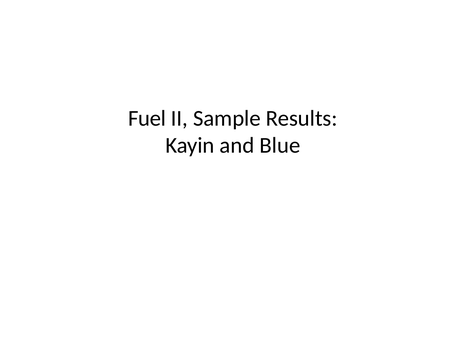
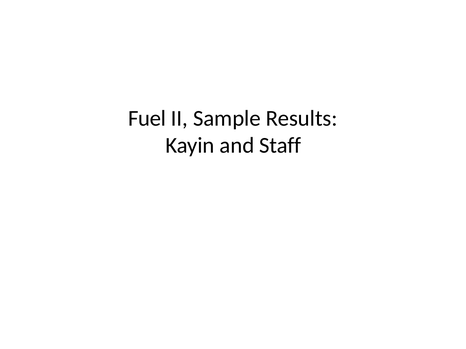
Blue: Blue -> Staff (280, 146)
